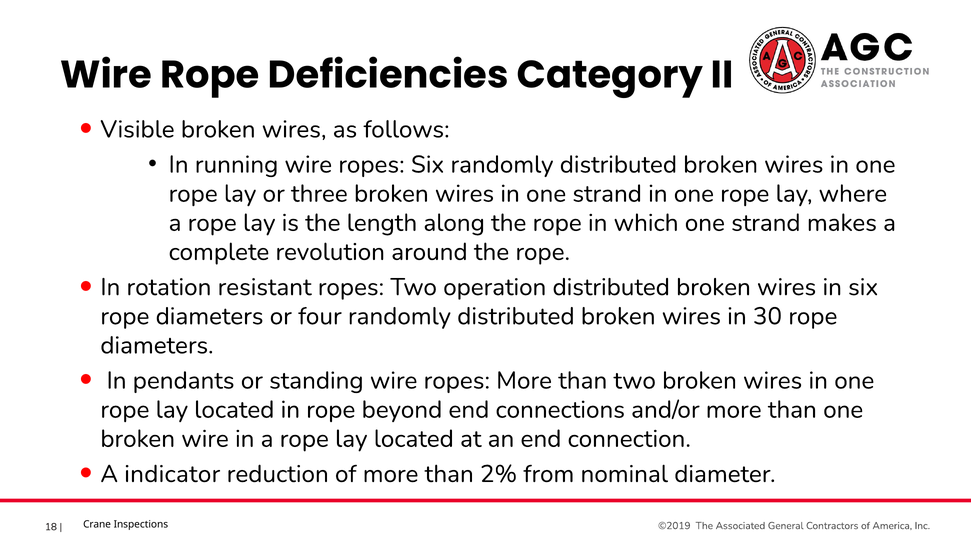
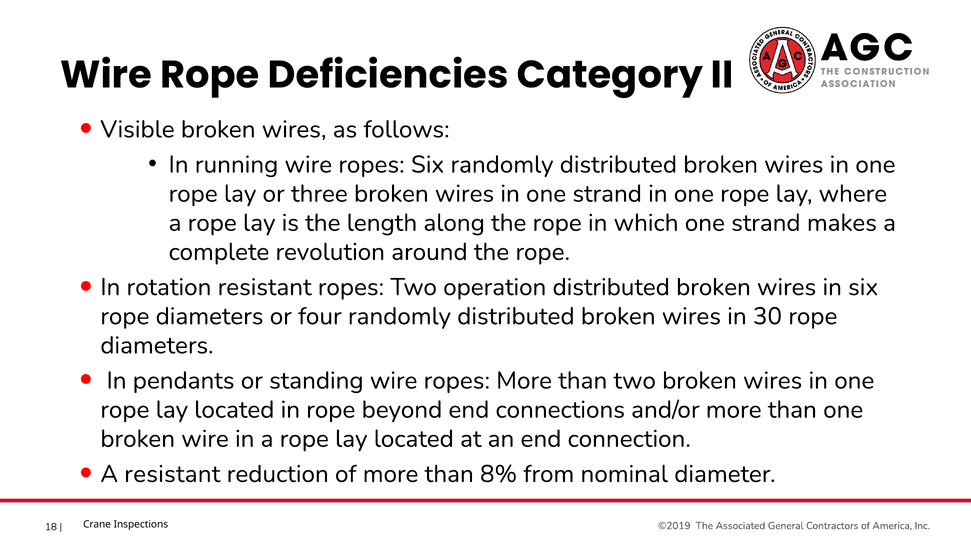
A indicator: indicator -> resistant (172, 474)
2%: 2% -> 8% (499, 474)
